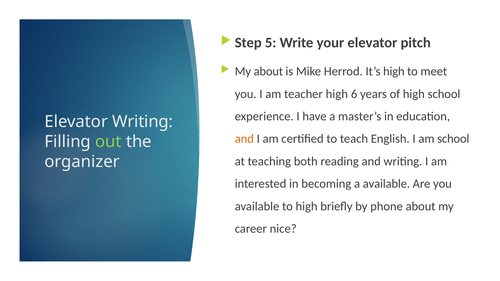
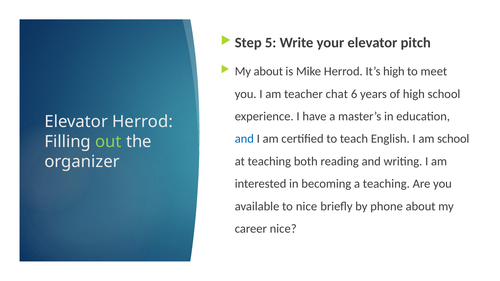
teacher high: high -> chat (337, 94)
Elevator Writing: Writing -> Herrod (143, 122)
and colour: orange -> blue (244, 139)
a available: available -> teaching (386, 184)
to high: high -> nice (307, 206)
